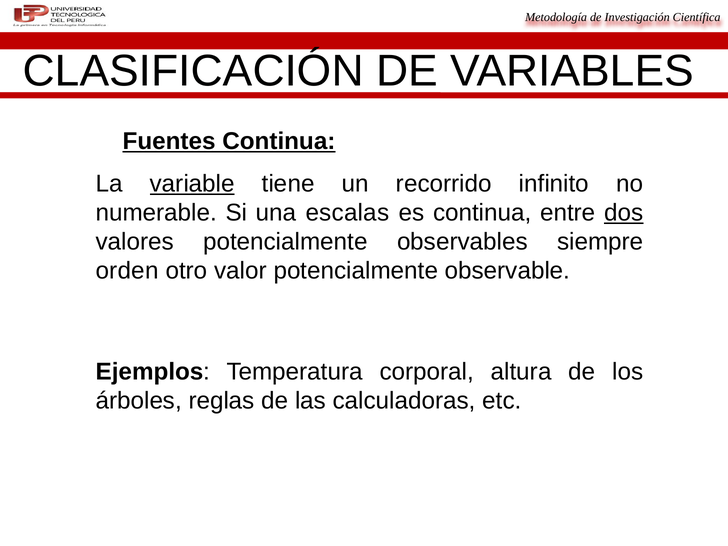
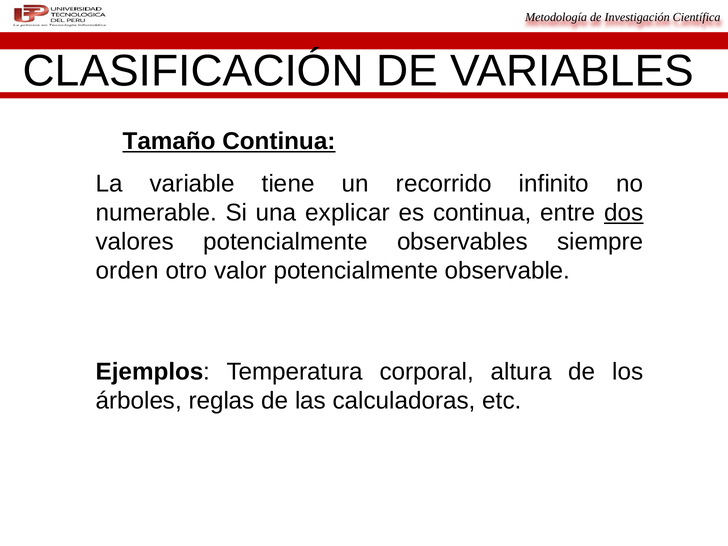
Fuentes: Fuentes -> Tamaño (169, 141)
variable underline: present -> none (192, 184)
escalas: escalas -> explicar (347, 213)
